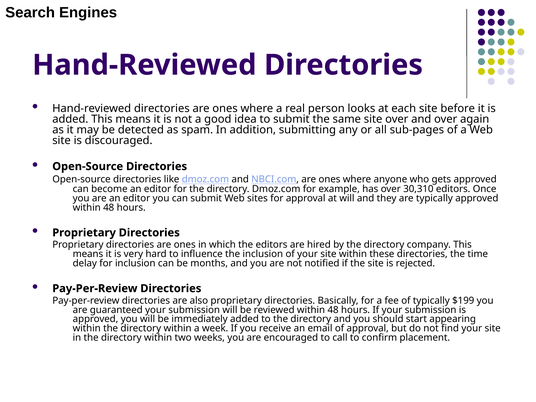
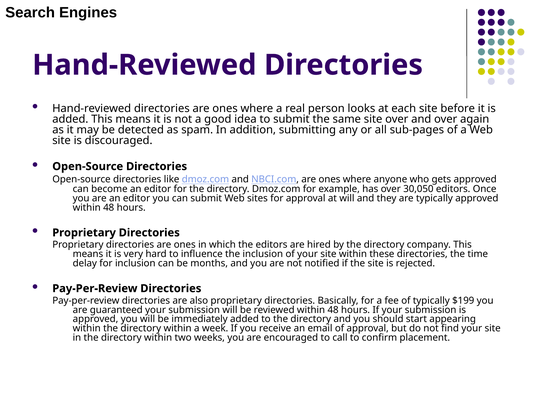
30,310: 30,310 -> 30,050 (418, 189)
